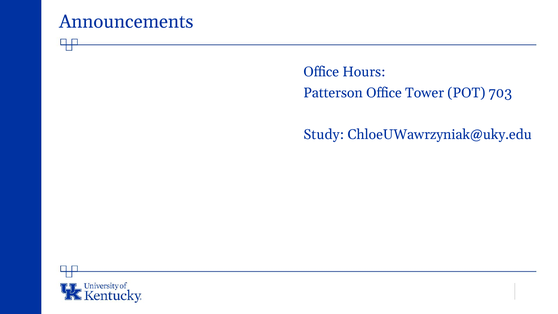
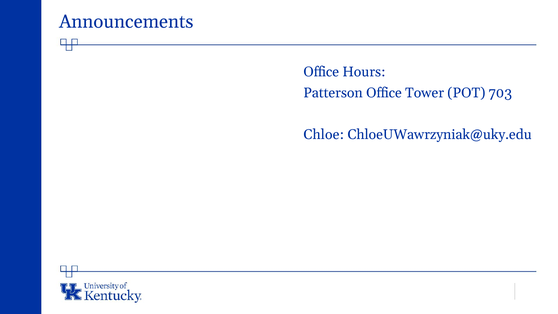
Study: Study -> Chloe (324, 135)
